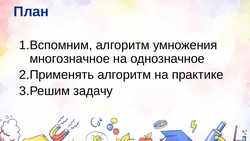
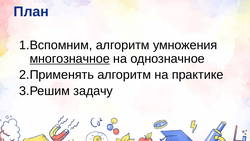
многозначное underline: none -> present (70, 59)
